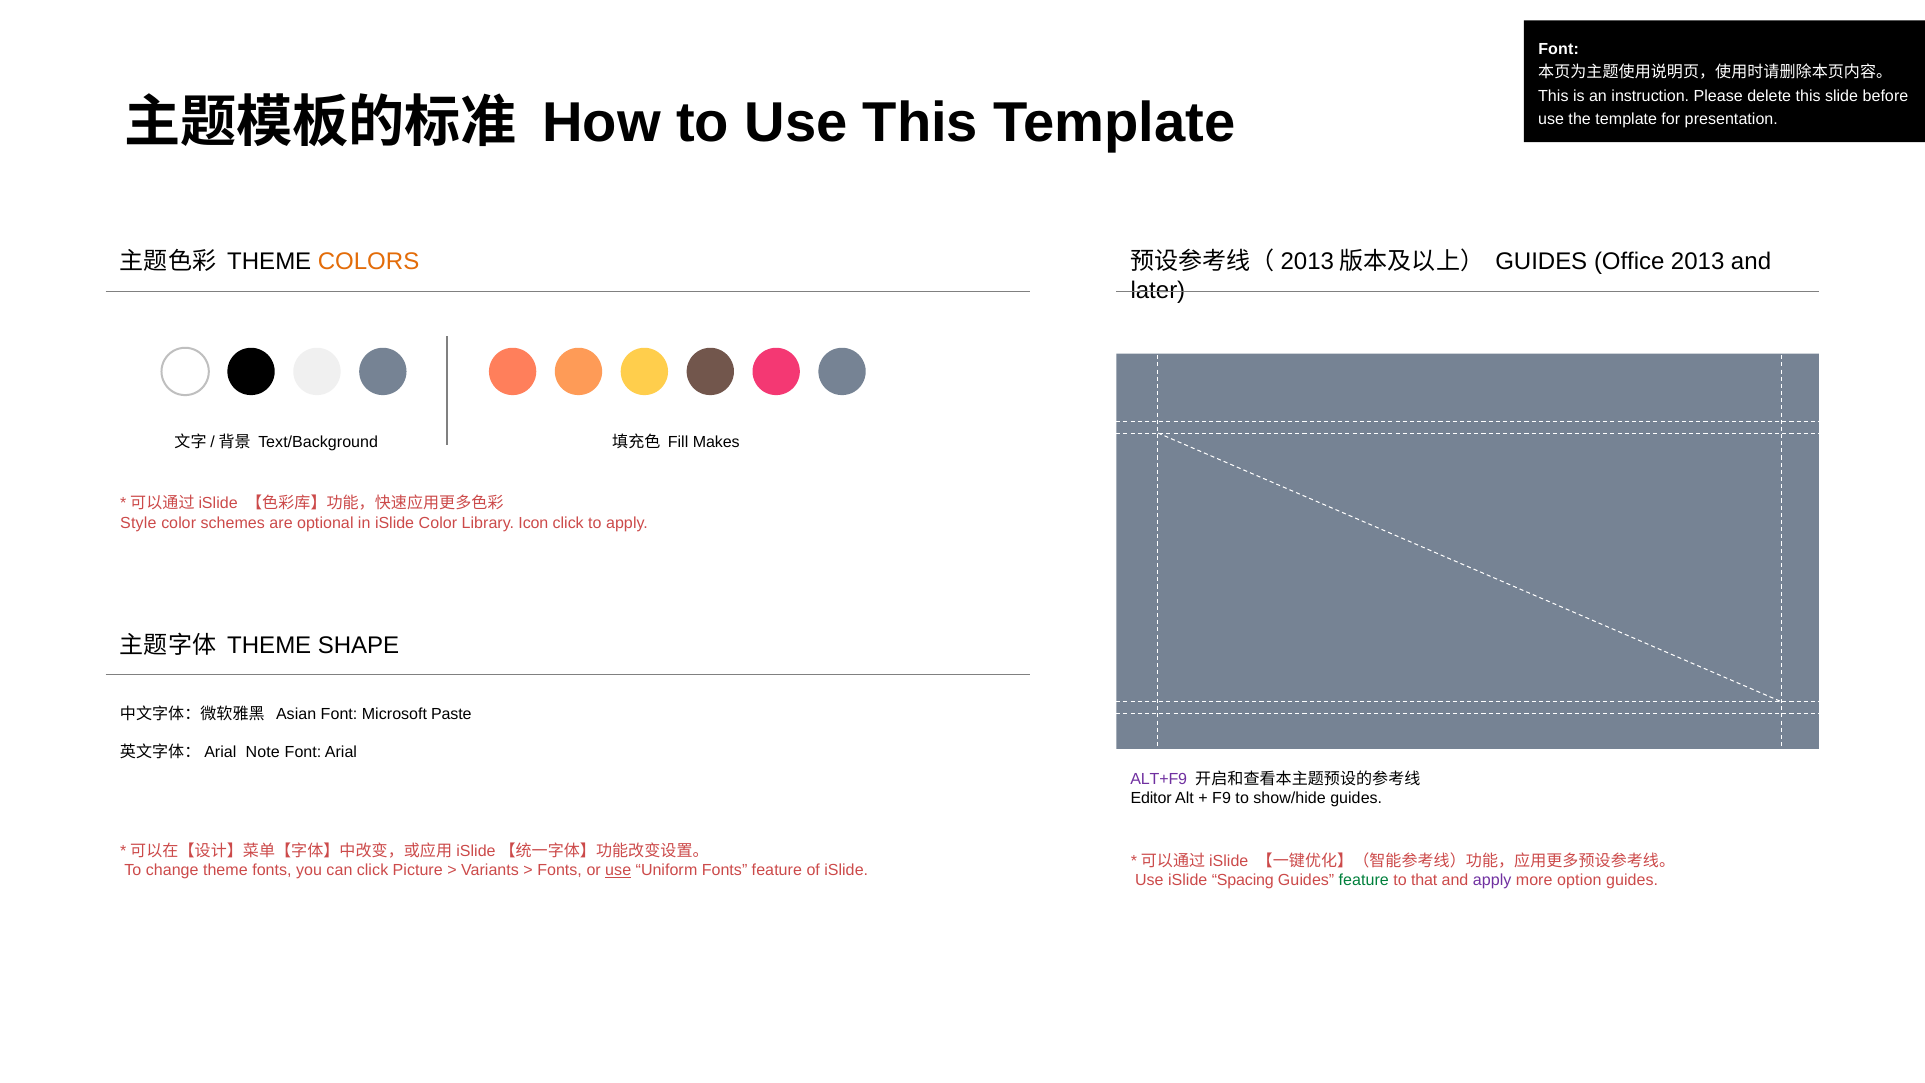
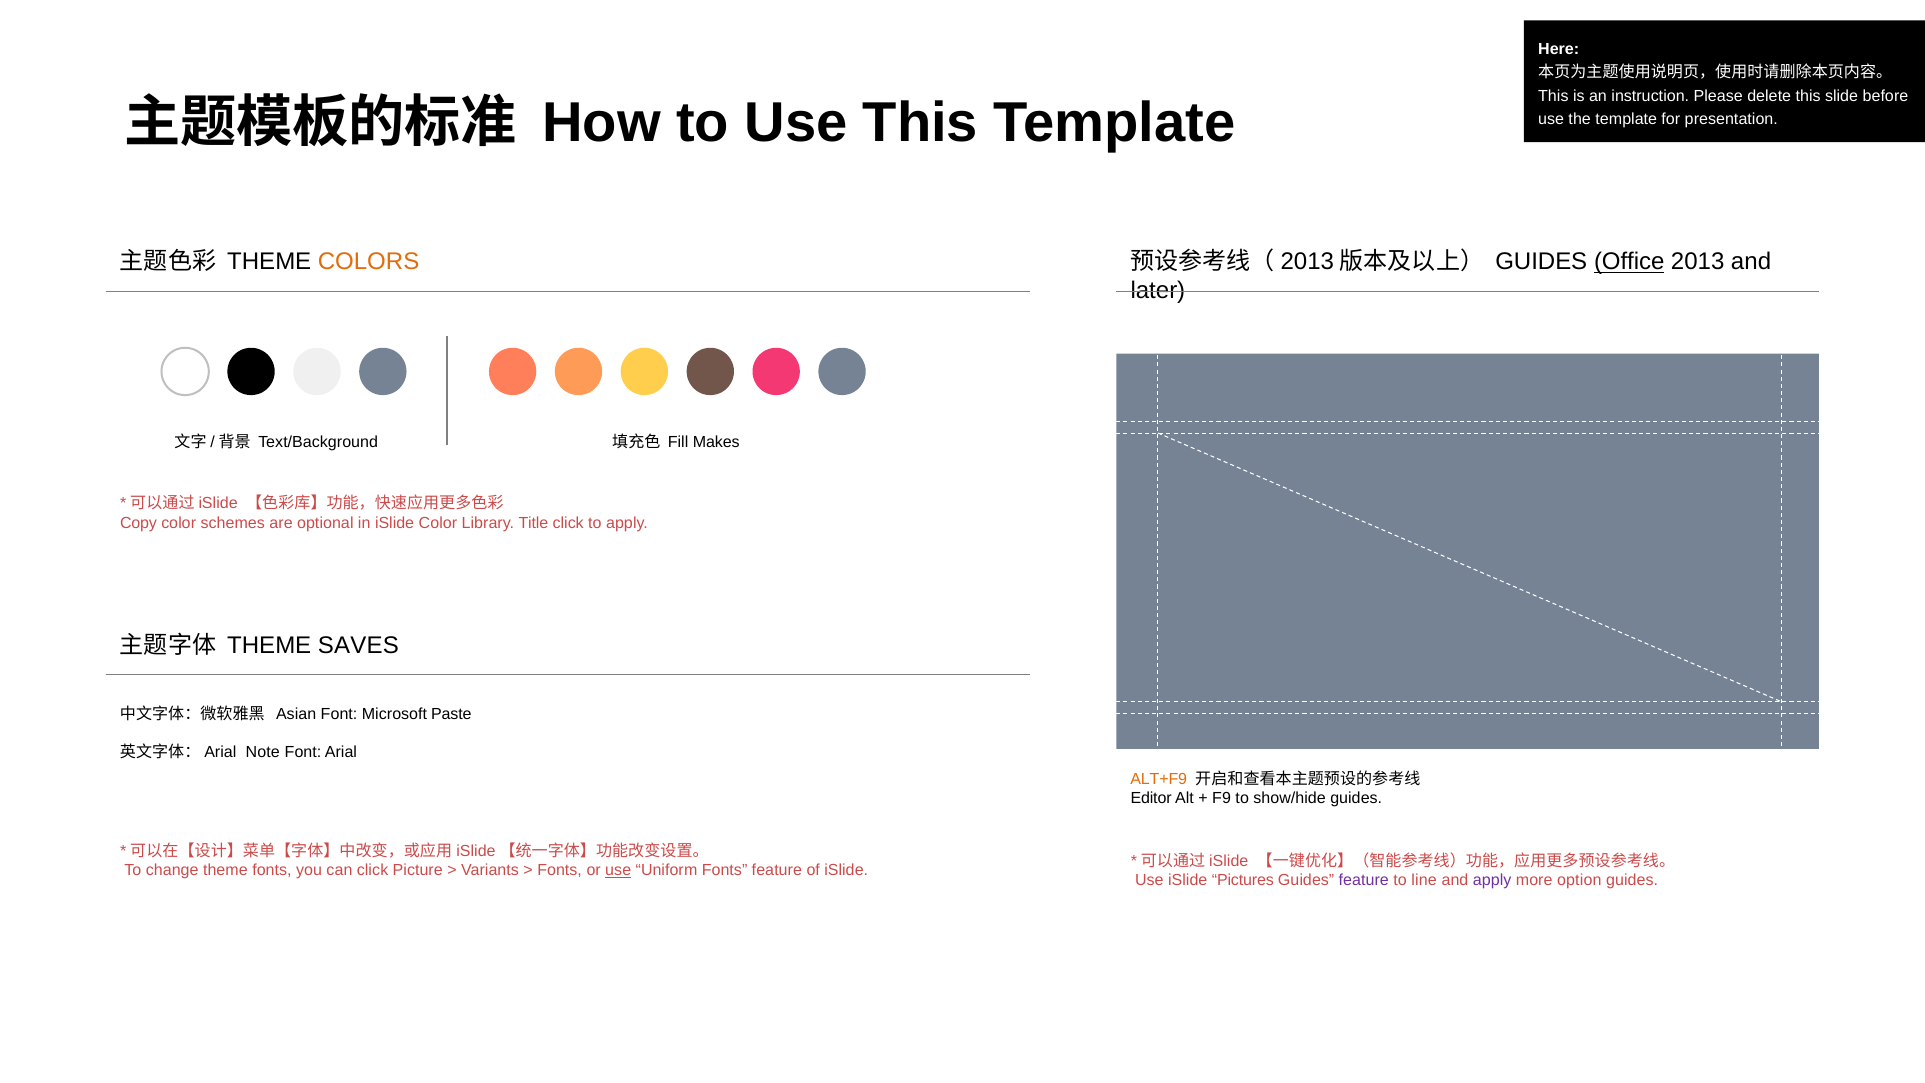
Font: Font -> Here (1559, 50)
Office underline: none -> present (1629, 262)
Style: Style -> Copy (139, 523)
Icon: Icon -> Title (533, 523)
SHAPE: SHAPE -> SAVES (358, 646)
ALT+F9 colour: purple -> orange (1159, 779)
Spacing: Spacing -> Pictures (1243, 880)
feature colour: green -> purple (1364, 880)
that: that -> line (1424, 880)
